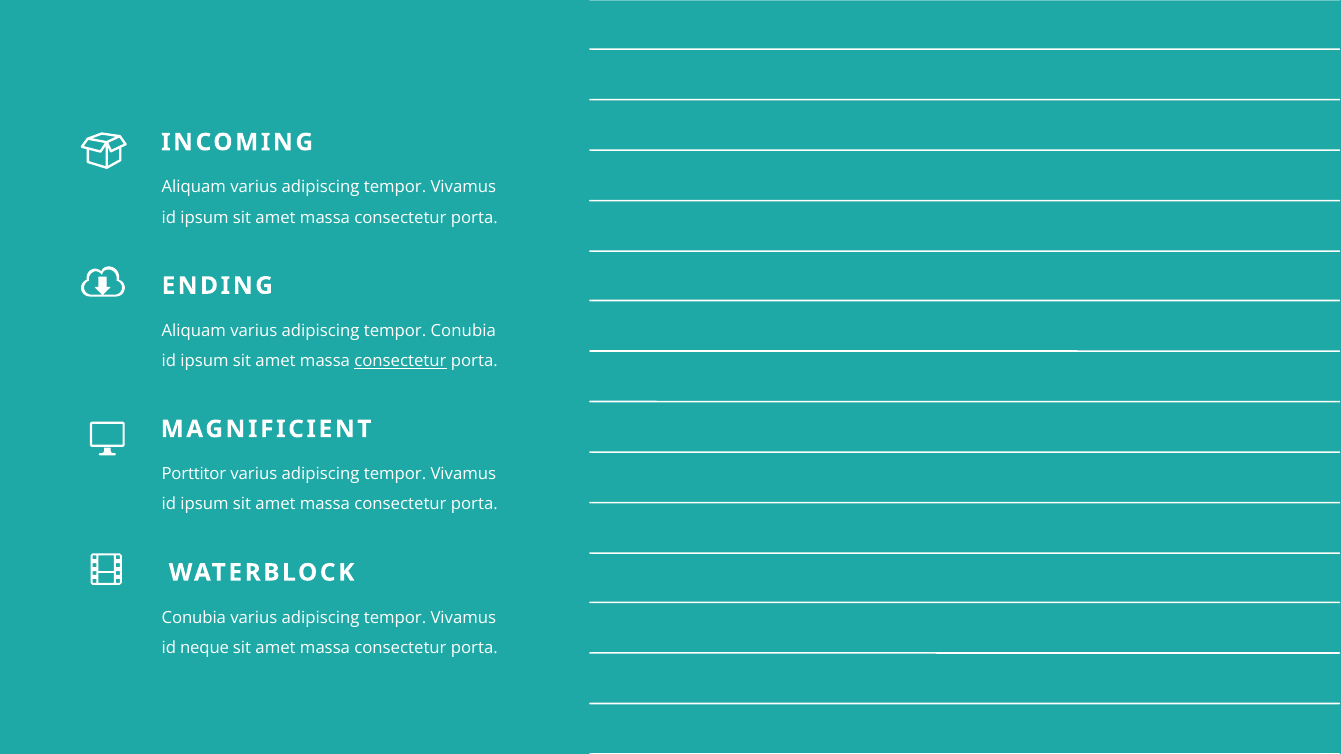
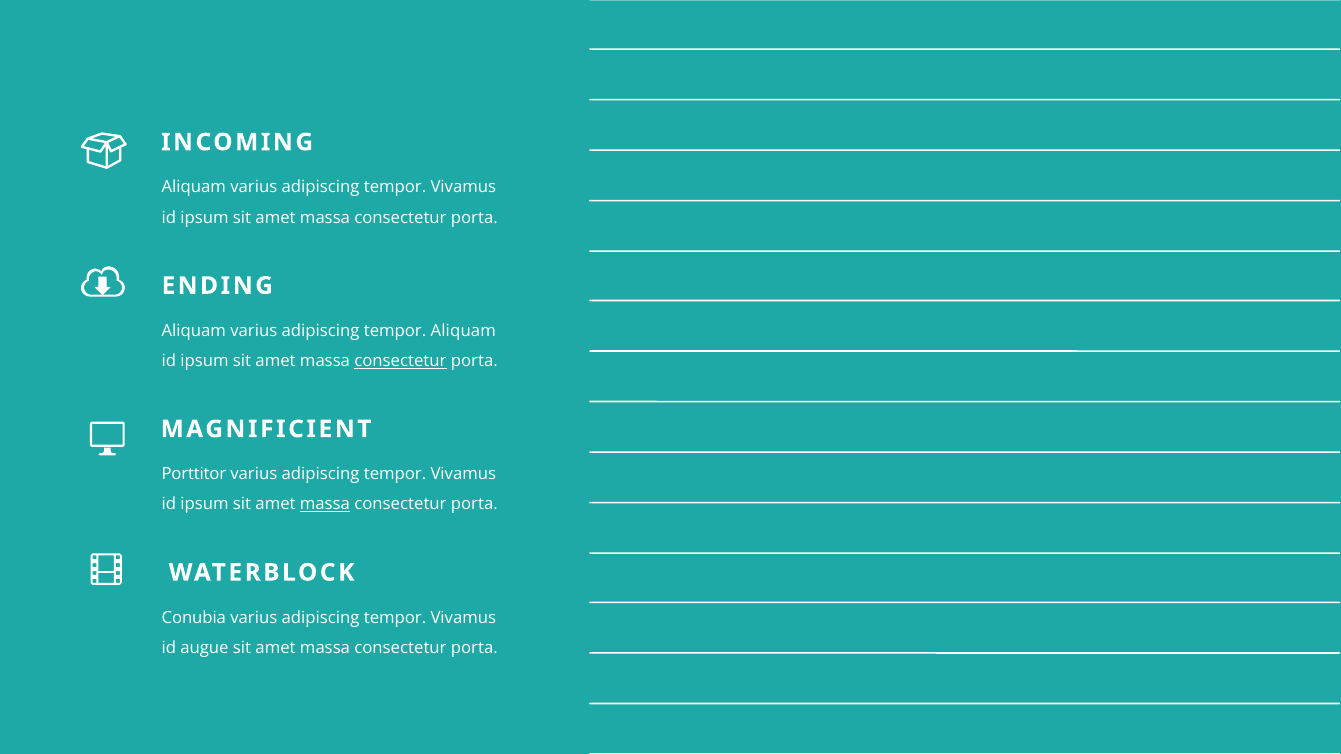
tempor Conubia: Conubia -> Aliquam (463, 331)
massa underline: none -> present (325, 505)
neque: neque -> augue (205, 648)
